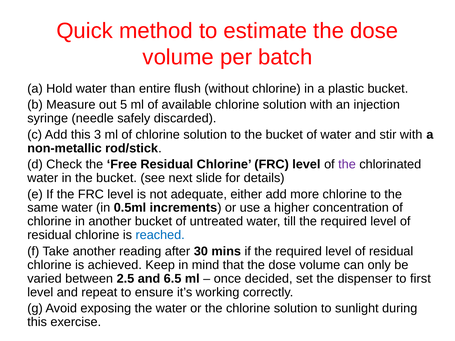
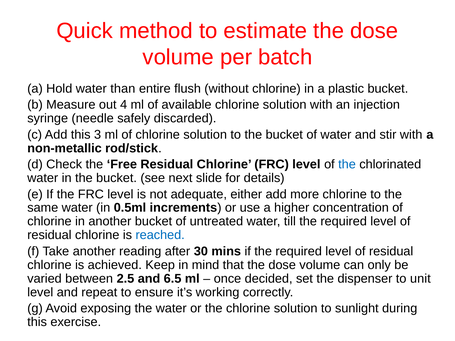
5: 5 -> 4 (124, 105)
the colour: purple -> blue (347, 164)
first: first -> unit (420, 279)
